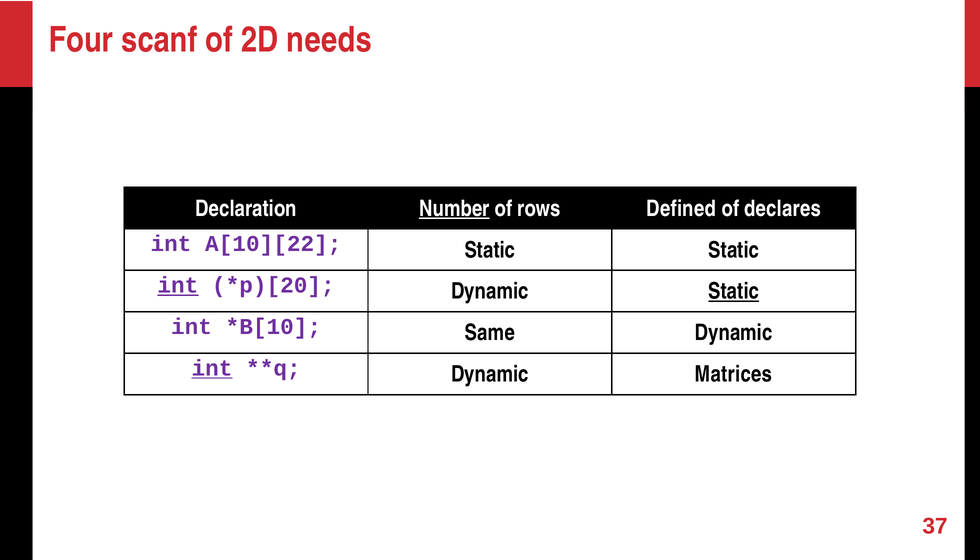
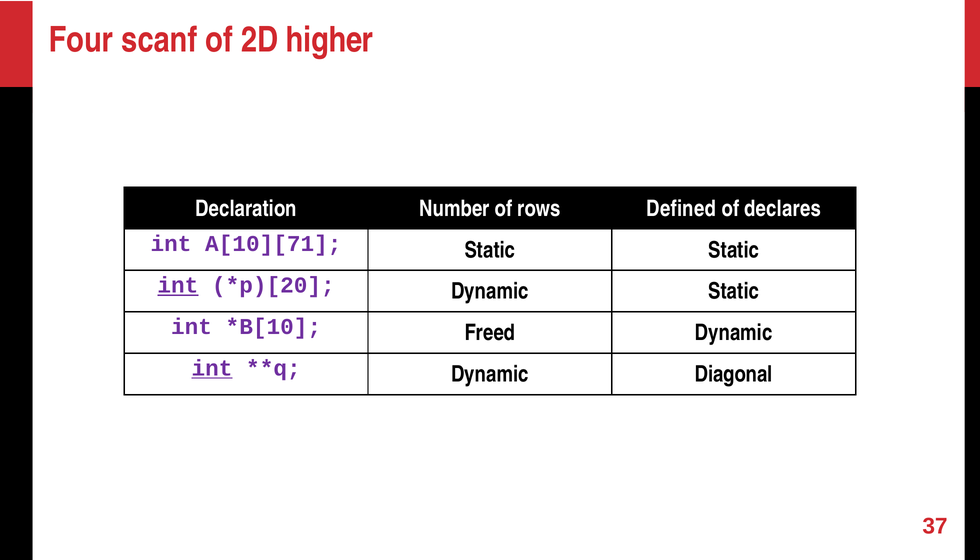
needs: needs -> higher (330, 40)
Number underline: present -> none (454, 209)
A[10][22: A[10][22 -> A[10][71 (273, 244)
Static underline: present -> none (734, 291)
Same: Same -> Freed (490, 333)
Matrices: Matrices -> Diagonal (734, 374)
